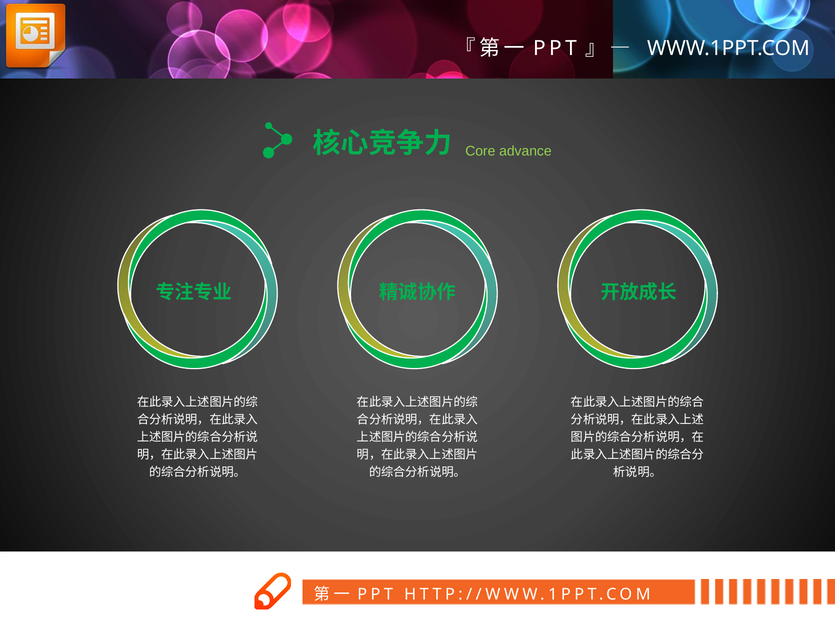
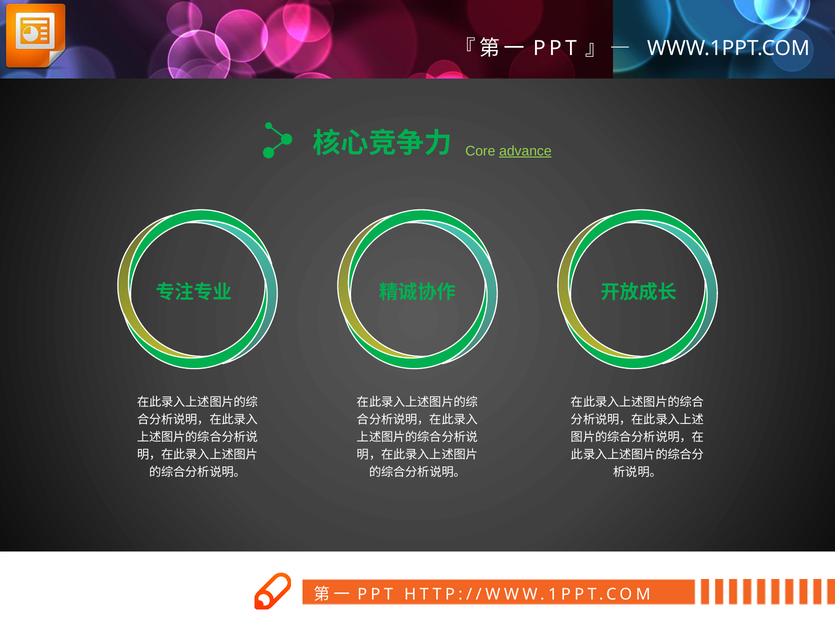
advance underline: none -> present (525, 151)
